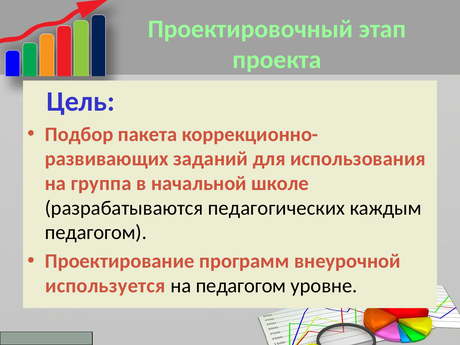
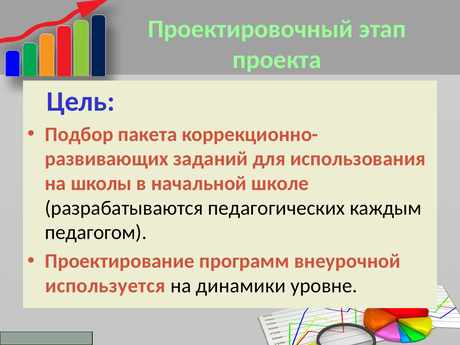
группа: группа -> школы (101, 183)
на педагогом: педагогом -> динамики (241, 286)
